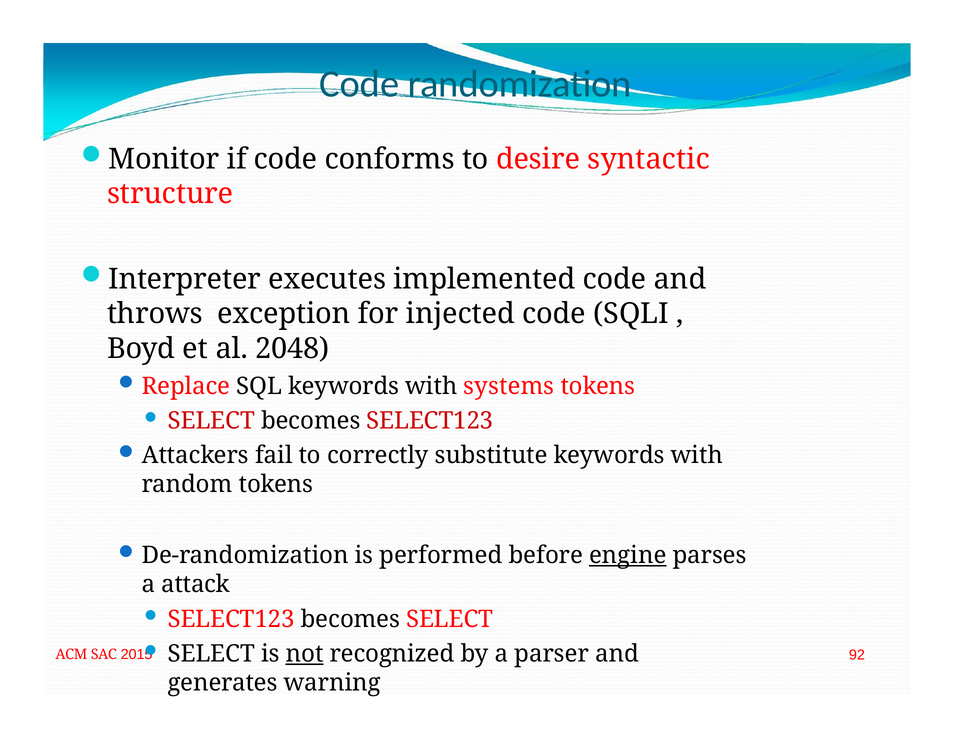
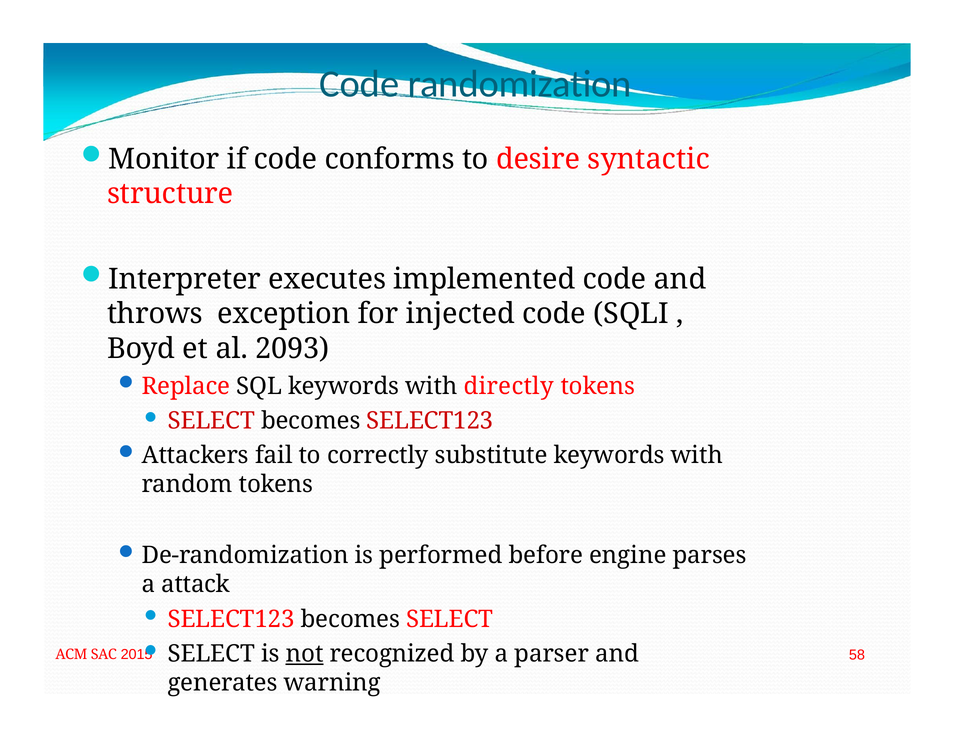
2048: 2048 -> 2093 (292, 349)
systems: systems -> directly (509, 386)
engine underline: present -> none (628, 556)
92: 92 -> 58 (857, 655)
